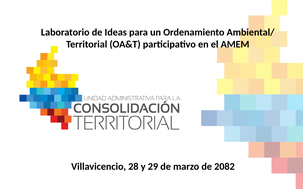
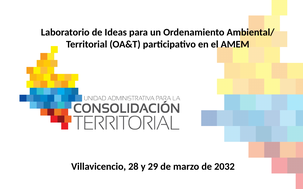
2082: 2082 -> 2032 (224, 167)
